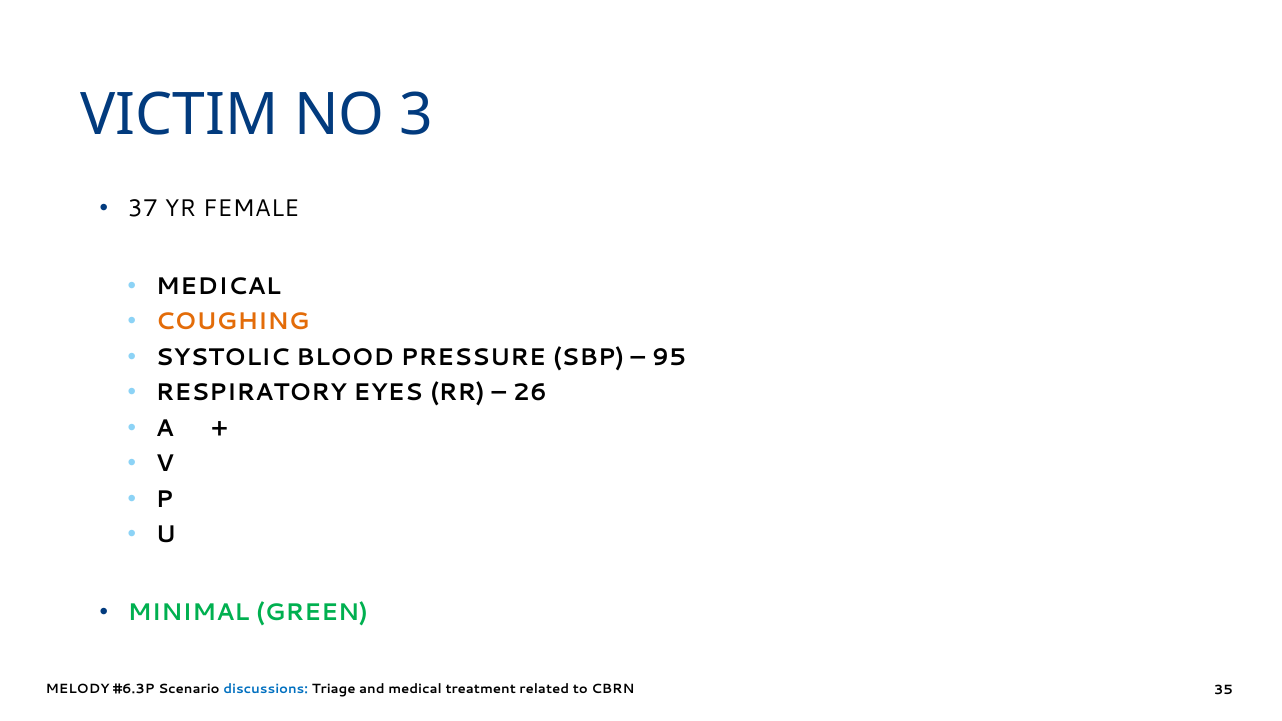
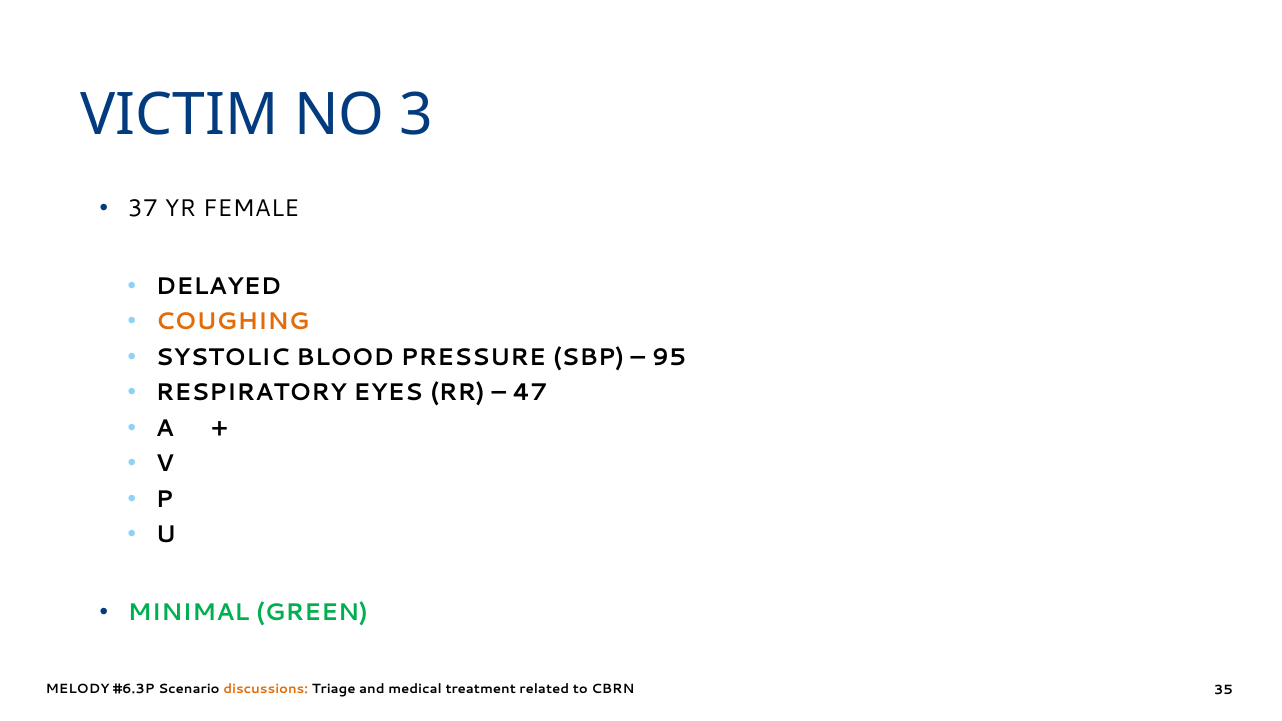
MEDICAL: MEDICAL -> DELAYED (219, 286)
26: 26 -> 47 (530, 393)
discussions colour: blue -> orange (266, 690)
